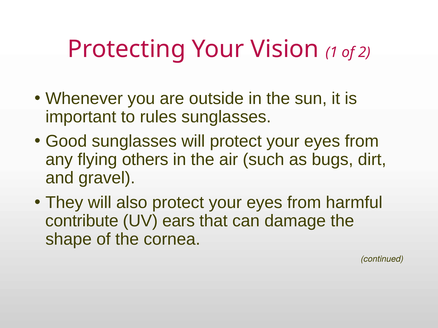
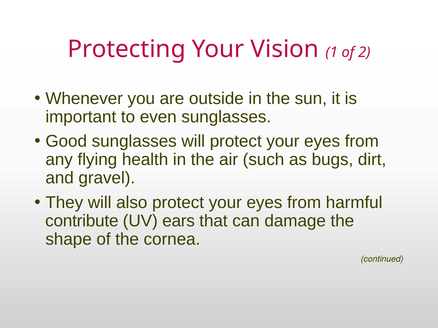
rules: rules -> even (158, 117)
others: others -> health (145, 160)
